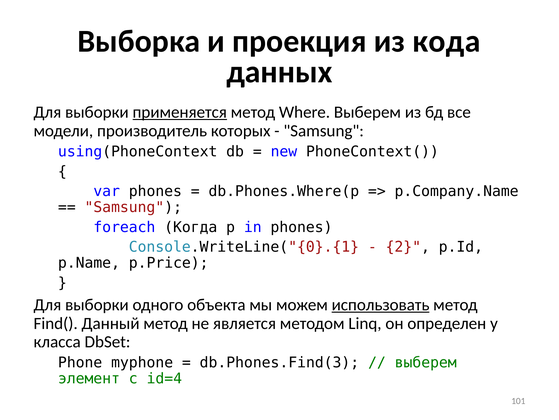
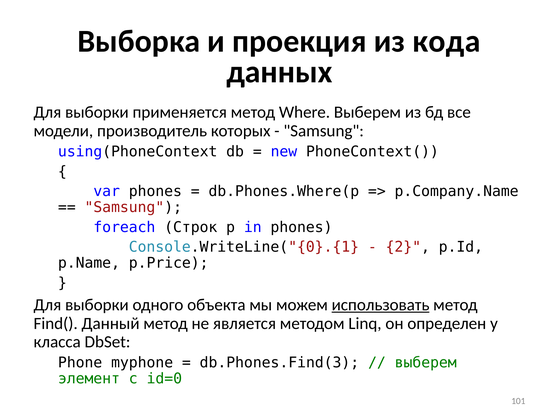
применяется underline: present -> none (180, 112)
Когда: Когда -> Строк (191, 227)
id=4: id=4 -> id=0 (164, 378)
